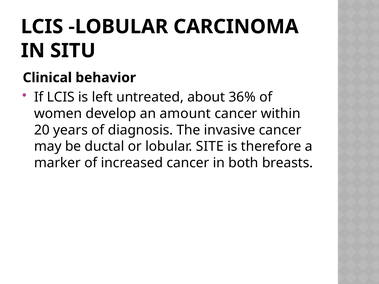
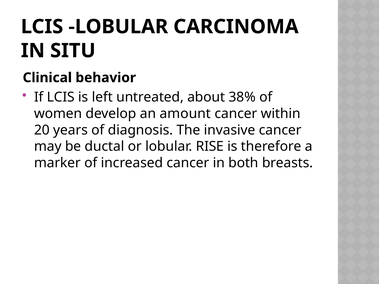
36%: 36% -> 38% (242, 97)
SITE: SITE -> RISE (210, 147)
